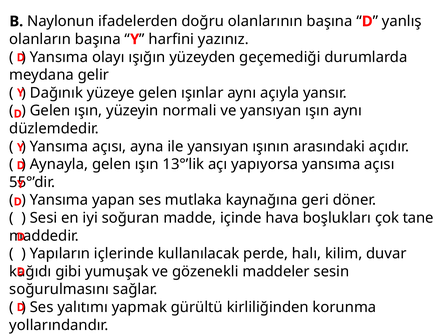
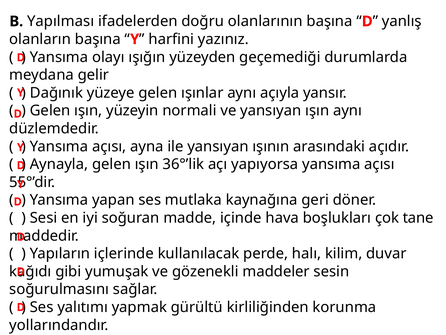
Naylonun: Naylonun -> Yapılması (61, 21)
13°’lik: 13°’lik -> 36°’lik (183, 164)
